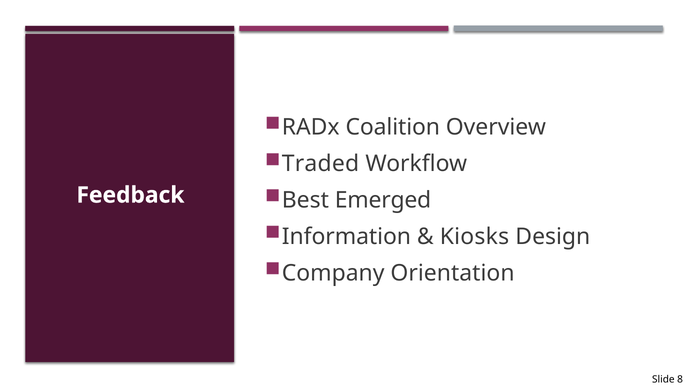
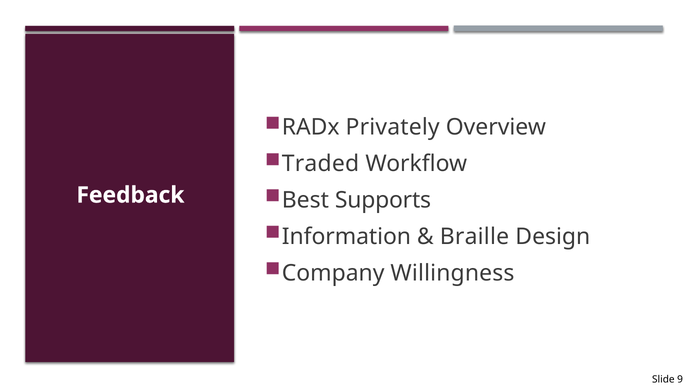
Coalition: Coalition -> Privately (393, 127)
Emerged: Emerged -> Supports (383, 200)
Kiosks: Kiosks -> Braille (474, 237)
Orientation: Orientation -> Willingness (452, 273)
8: 8 -> 9 (680, 379)
